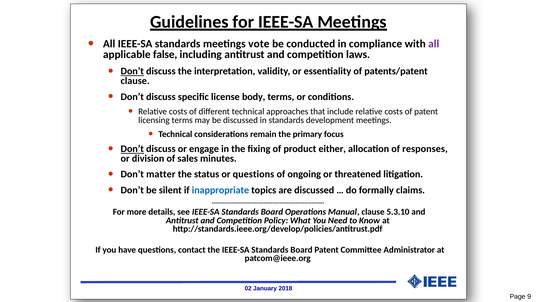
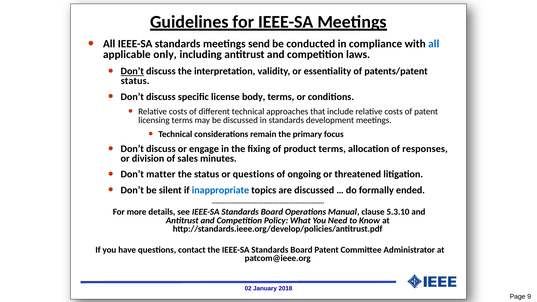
vote: vote -> send (259, 44)
all colour: purple -> blue (434, 44)
false: false -> only (165, 55)
clause: clause -> status (135, 81)
Don’t underline: present -> none (132, 149)
product either: either -> terms (332, 149)
claims: claims -> ended (411, 190)
